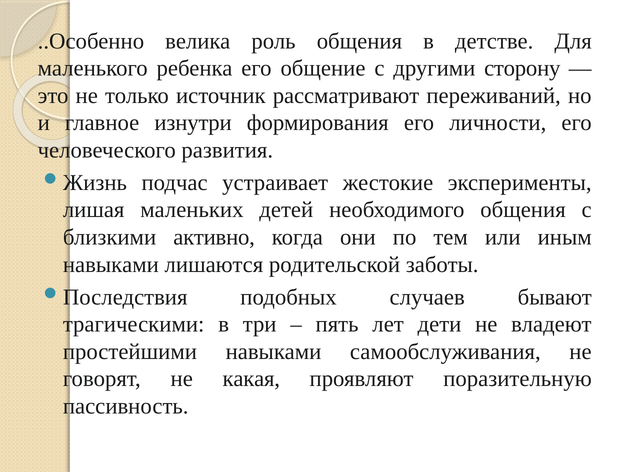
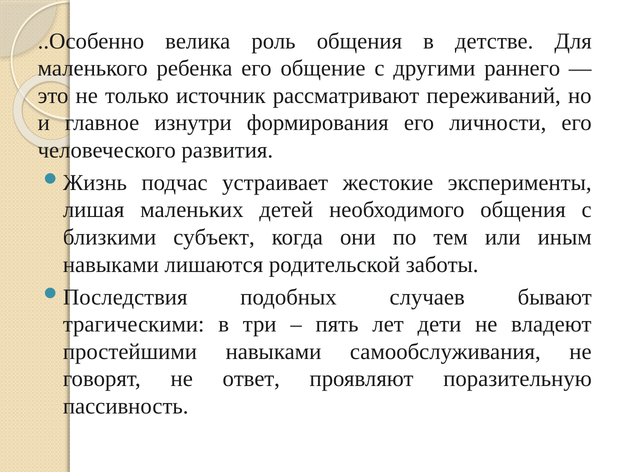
сторону: сторону -> раннего (522, 69)
активно: активно -> субъект (214, 237)
какая: какая -> ответ (251, 379)
